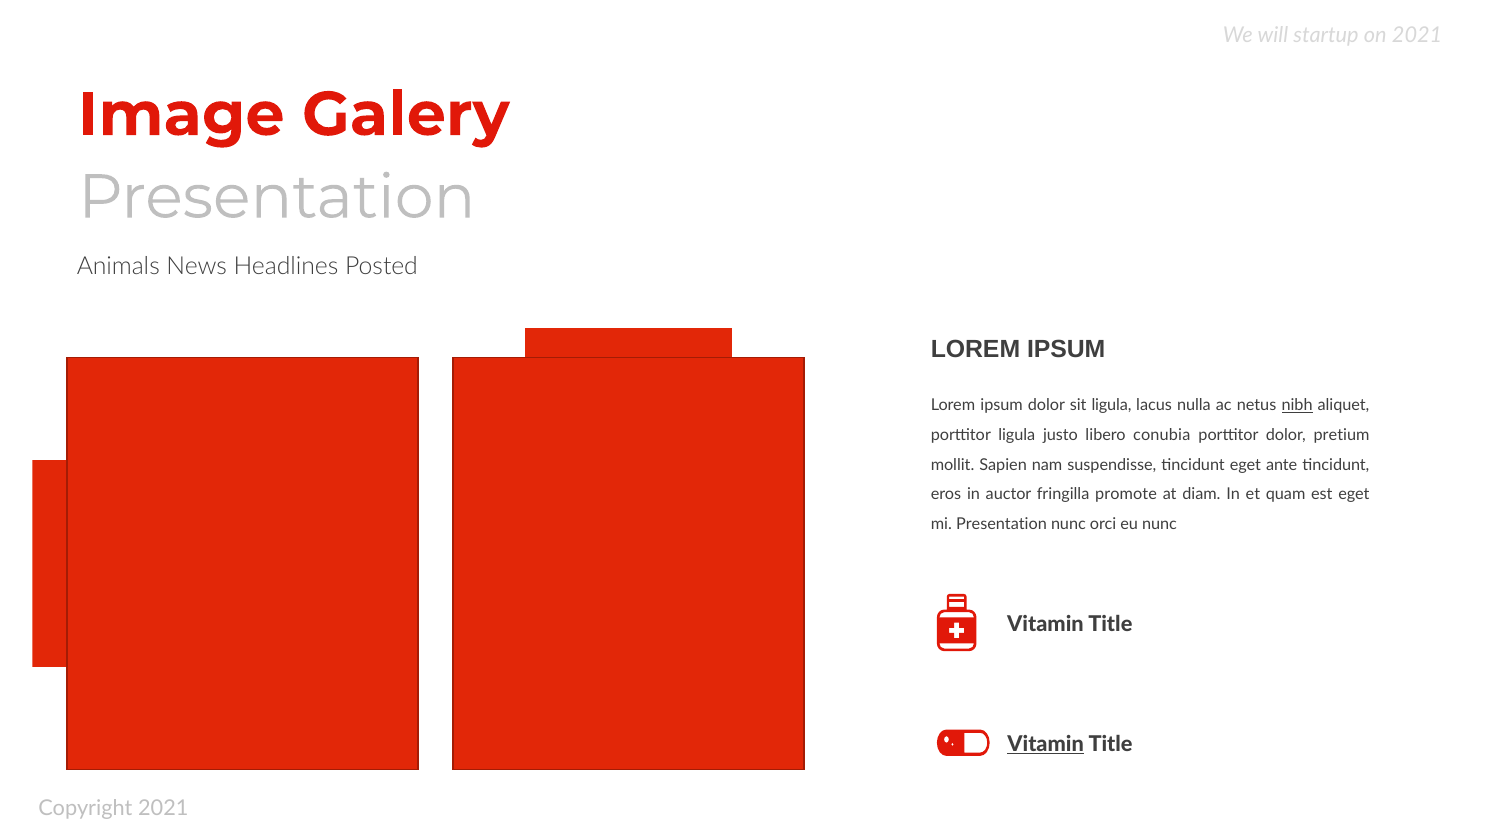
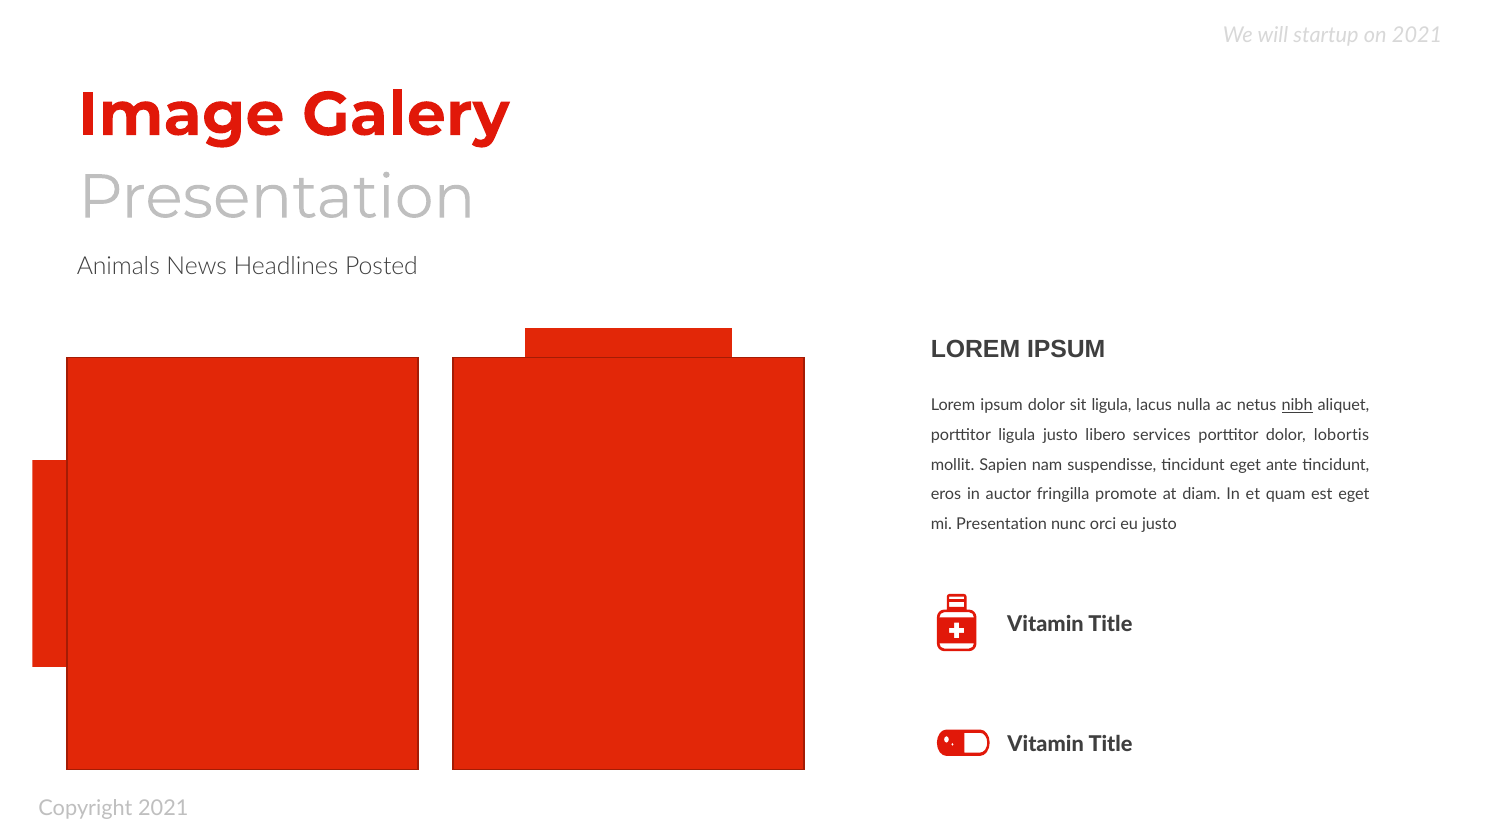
conubia: conubia -> services (1162, 435)
pretium: pretium -> lobortis (1341, 435)
eu nunc: nunc -> justo (1160, 524)
Vitamin underline: present -> none (1046, 744)
